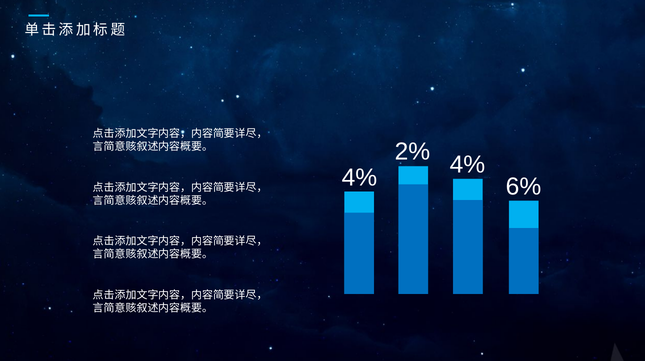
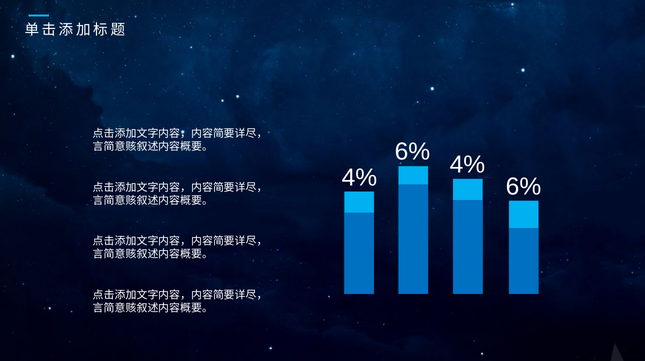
2%: 2% -> 6% (412, 152)
